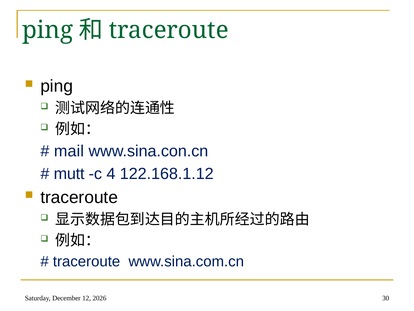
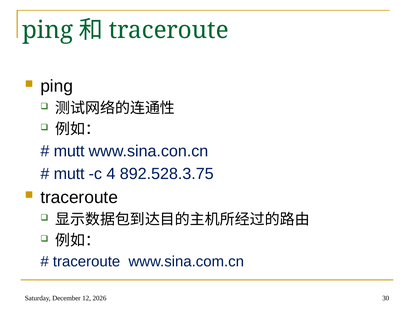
mail: mail -> mutt (69, 151)
122.168.1.12: 122.168.1.12 -> 892.528.3.75 (167, 174)
